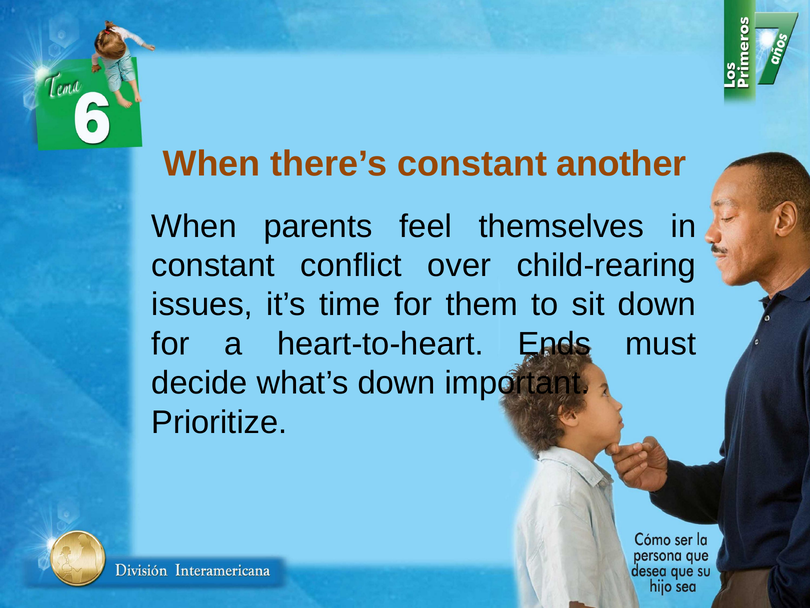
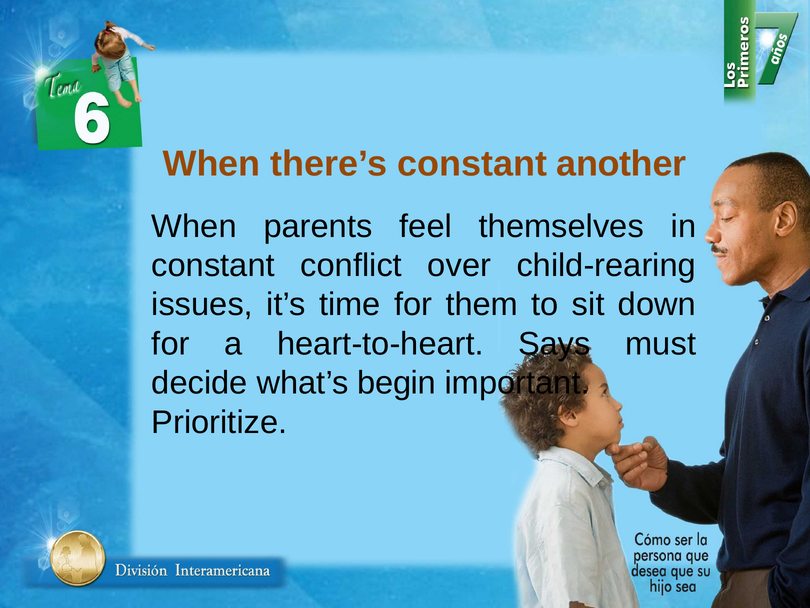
Ends: Ends -> Says (554, 344)
what’s down: down -> begin (397, 383)
